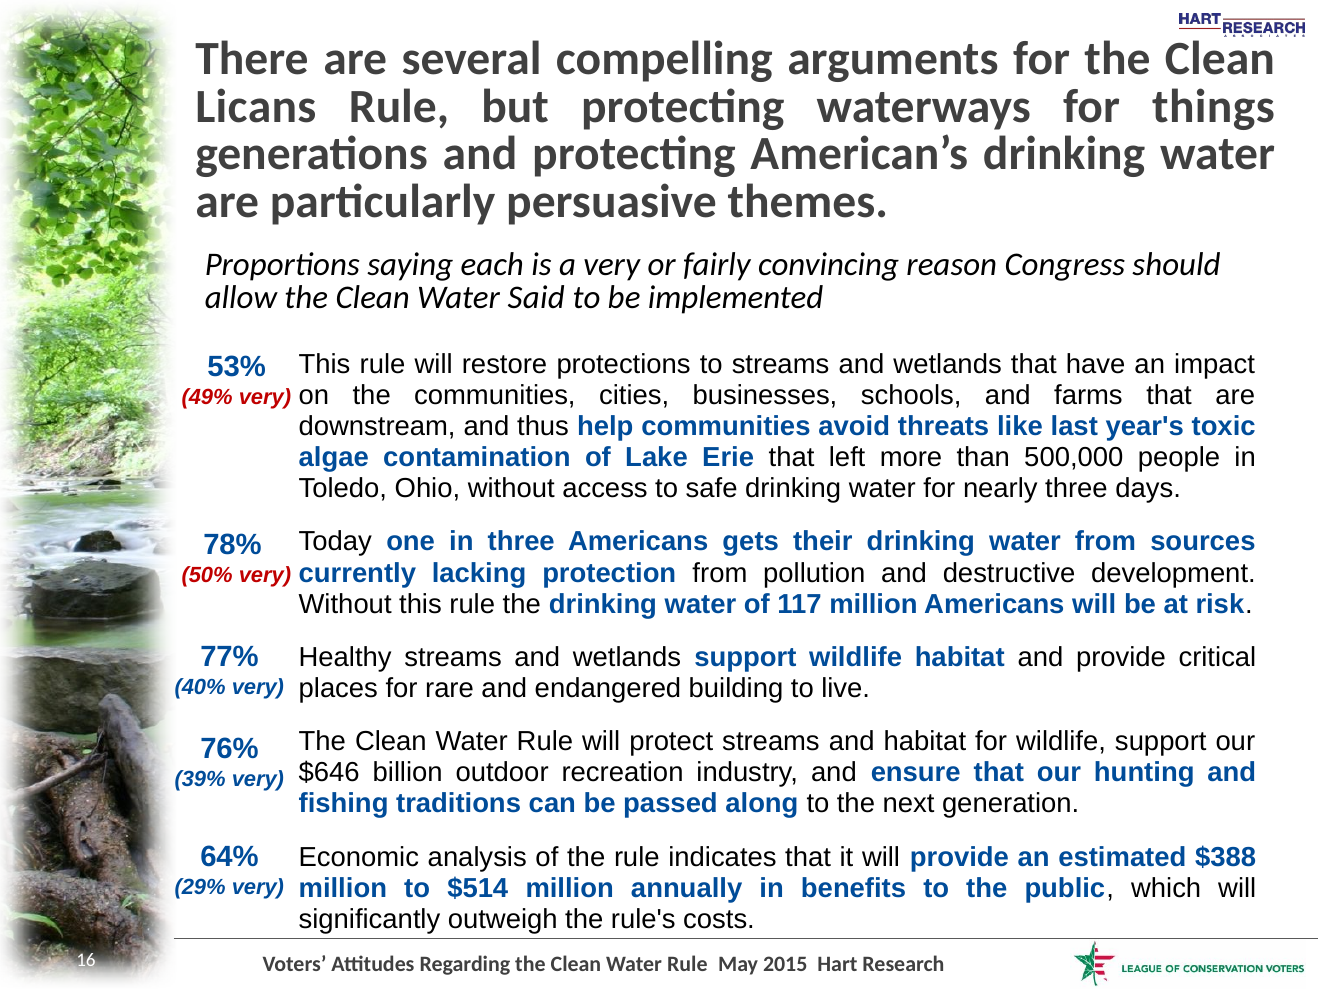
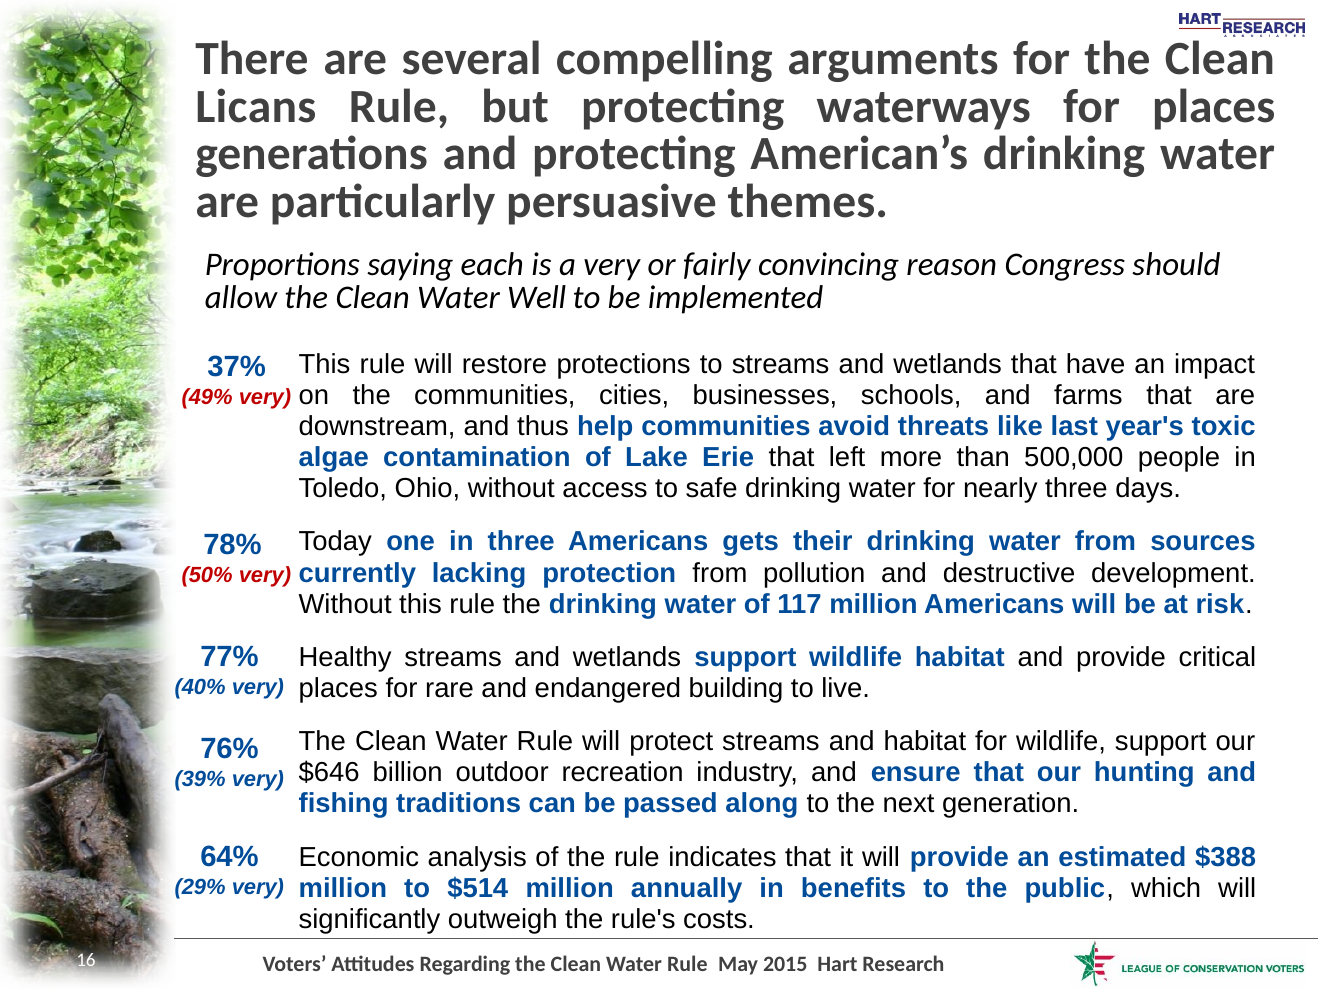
for things: things -> places (1214, 106)
Said: Said -> Well (537, 298)
53%: 53% -> 37% (237, 367)
